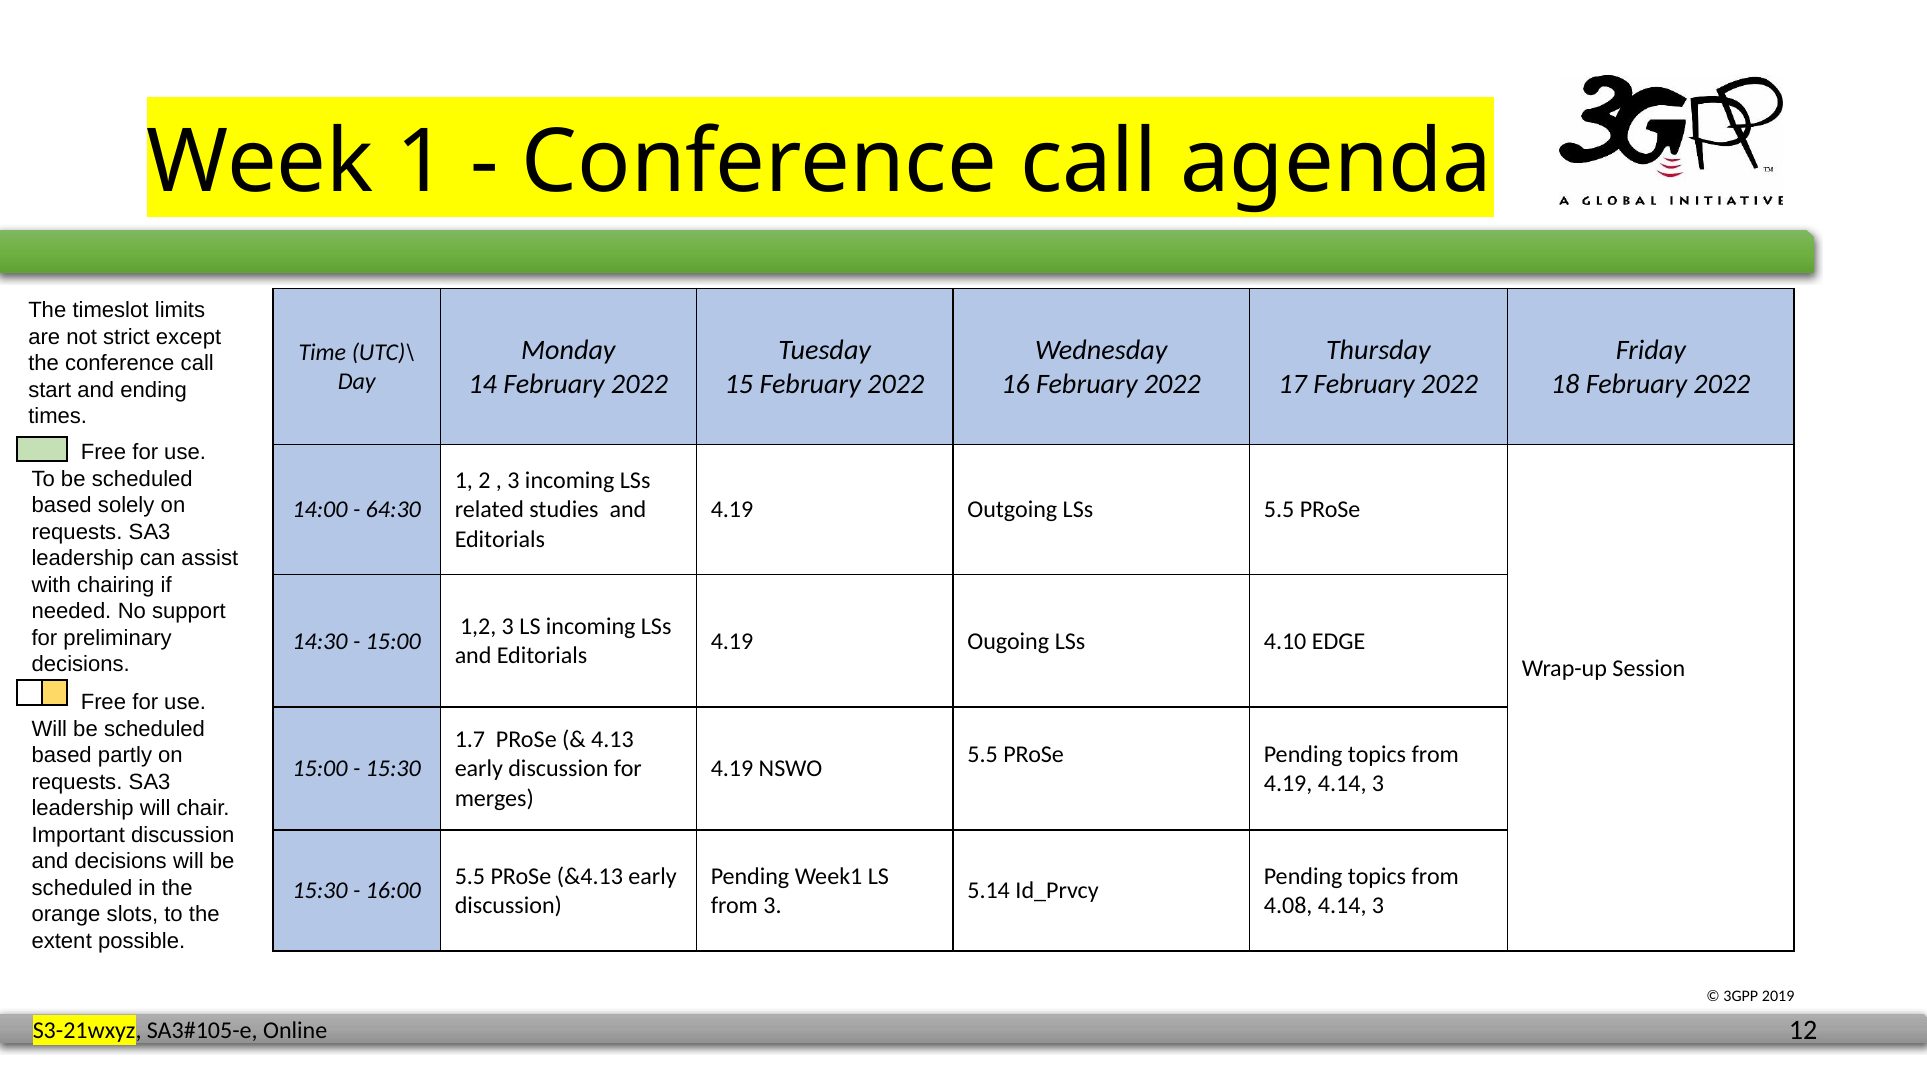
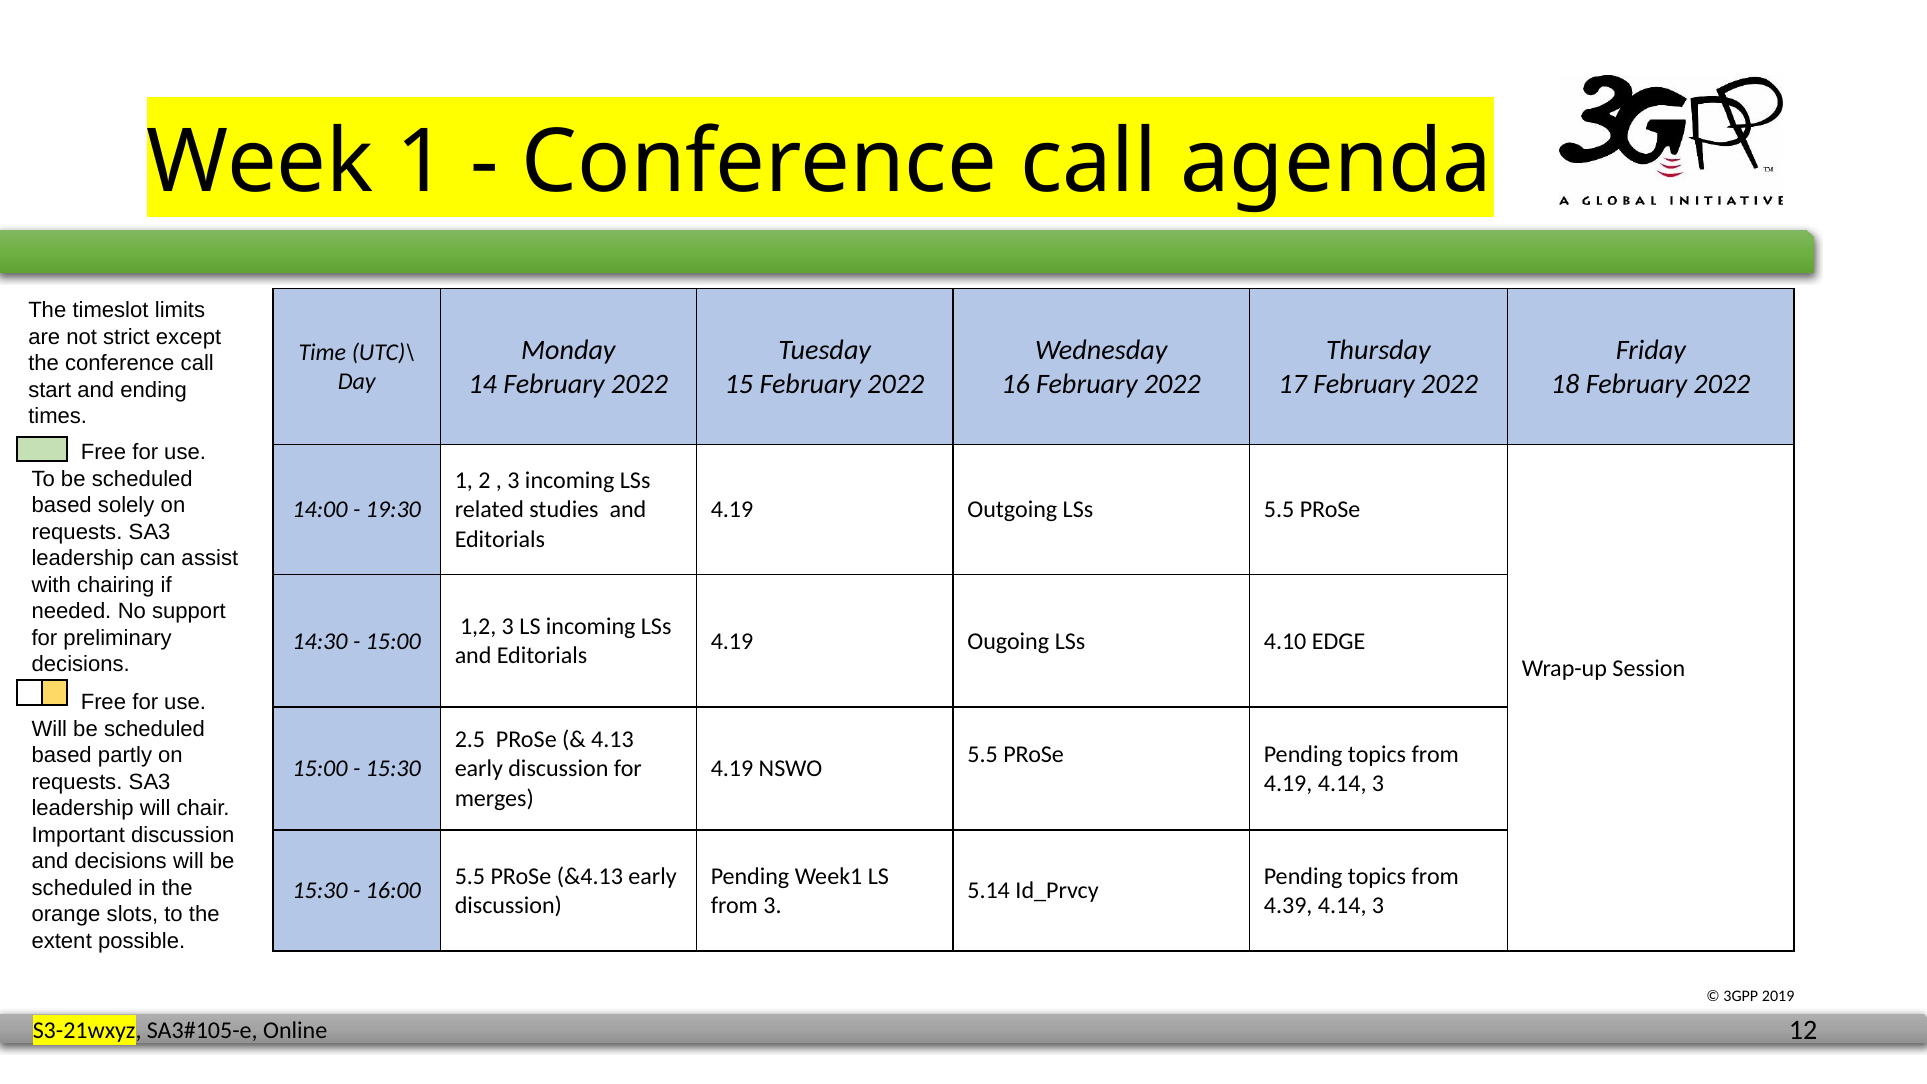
64:30: 64:30 -> 19:30 (393, 510)
1.7: 1.7 -> 2.5 (470, 740)
4.08: 4.08 -> 4.39 (1288, 906)
